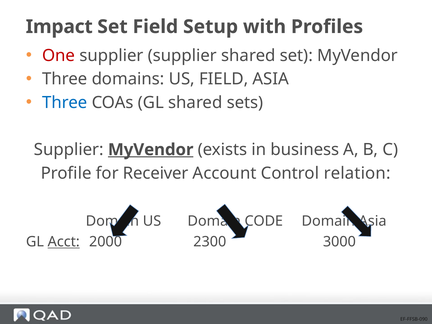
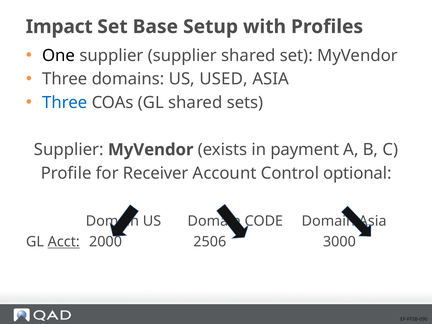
Set Field: Field -> Base (155, 27)
One colour: red -> black (59, 56)
US FIELD: FIELD -> USED (224, 79)
MyVendor underline: present -> none (151, 150)
business: business -> payment (305, 150)
relation: relation -> optional (357, 173)
2300: 2300 -> 2506 (210, 242)
